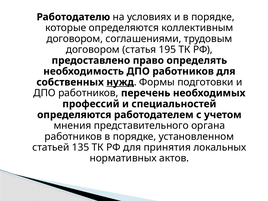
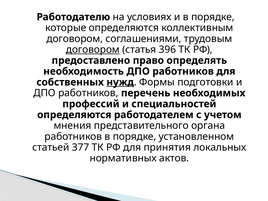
договором underline: none -> present (93, 50)
195: 195 -> 396 (167, 50)
135: 135 -> 377 (81, 147)
